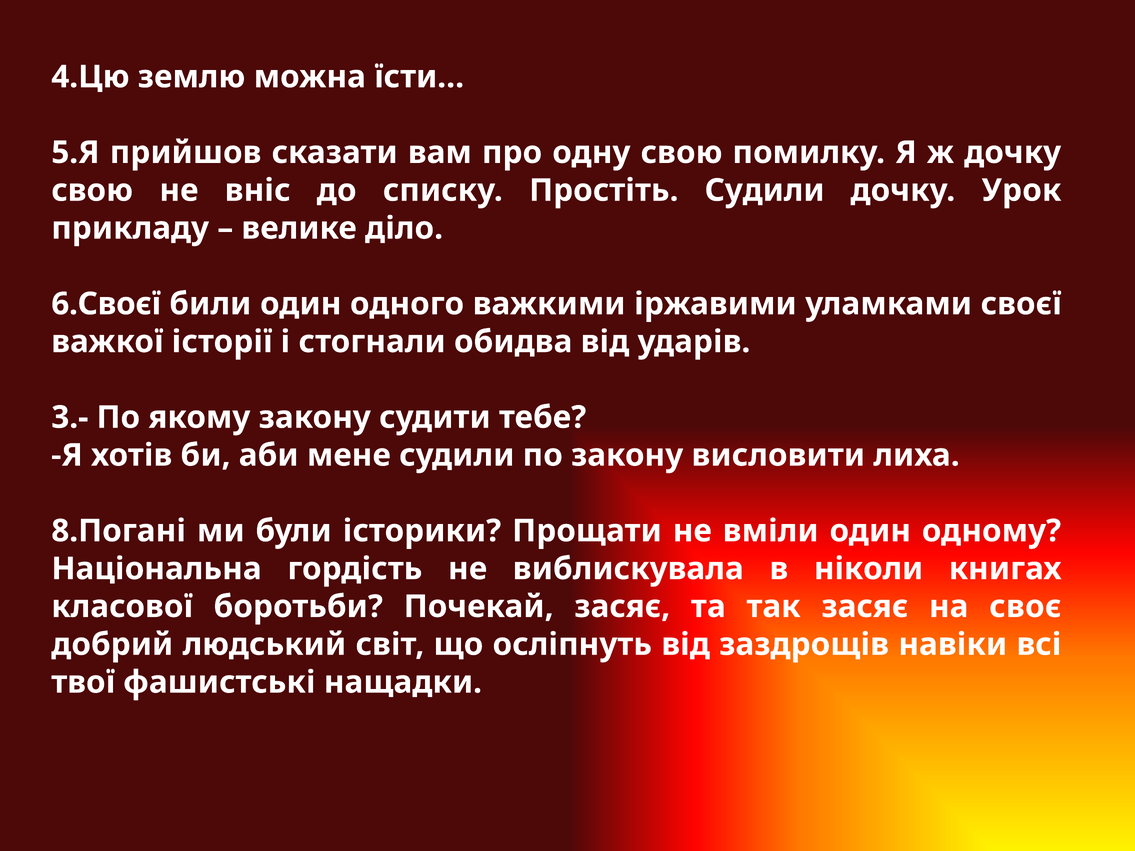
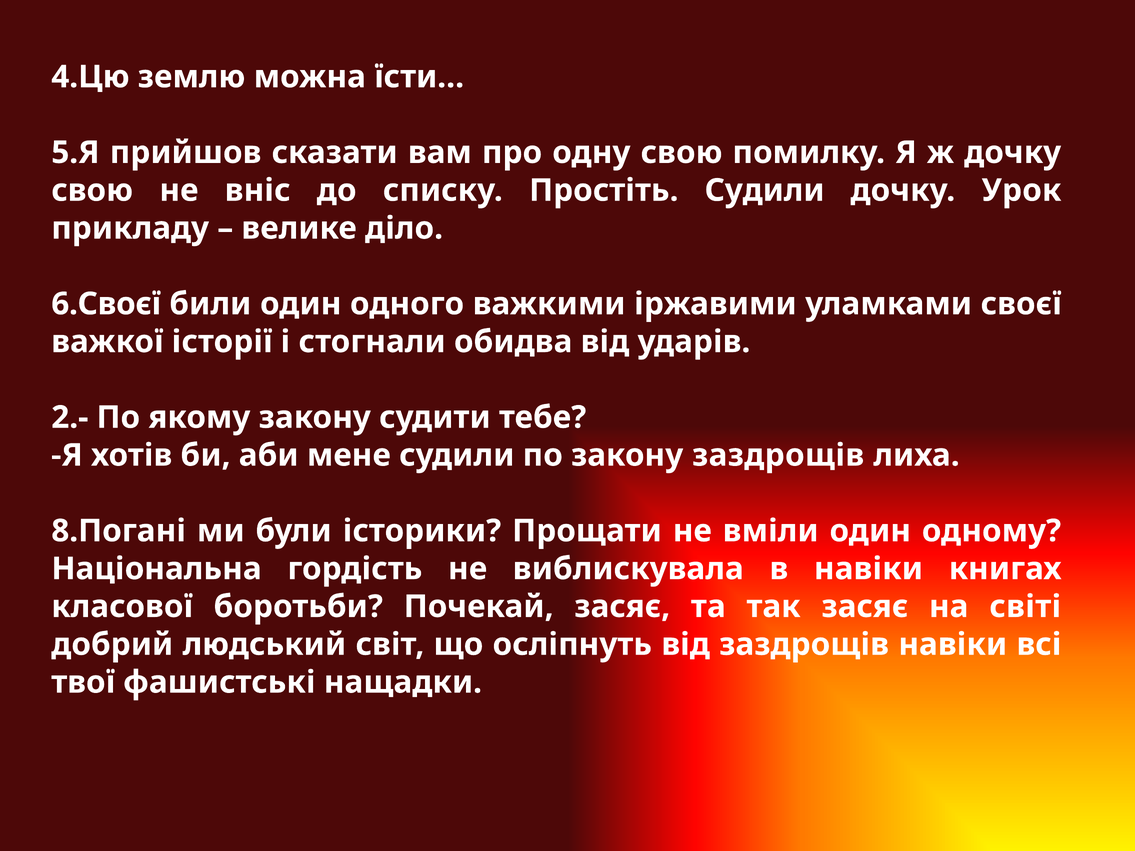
3.-: 3.- -> 2.- (70, 418)
закону висловити: висловити -> заздрощів (778, 455)
в ніколи: ніколи -> навіки (868, 569)
своє: своє -> світі (1025, 607)
